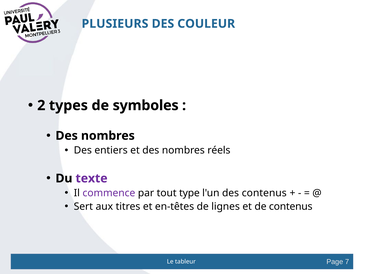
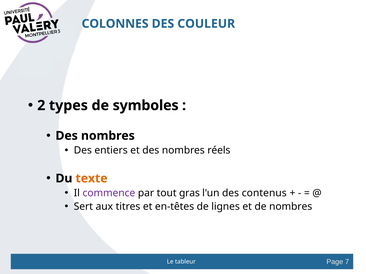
PLUSIEURS: PLUSIEURS -> COLONNES (115, 24)
texte colour: purple -> orange (92, 179)
type: type -> gras (189, 193)
de contenus: contenus -> nombres (291, 207)
